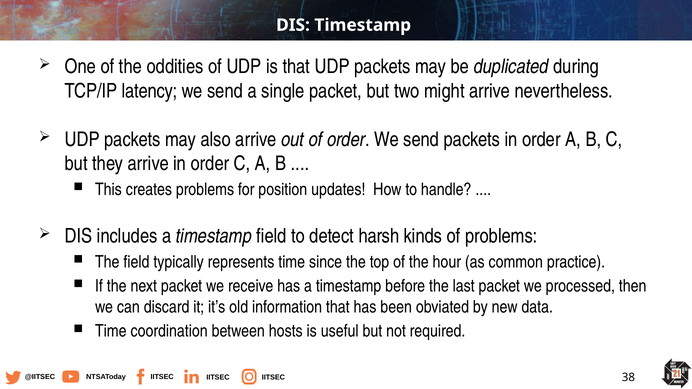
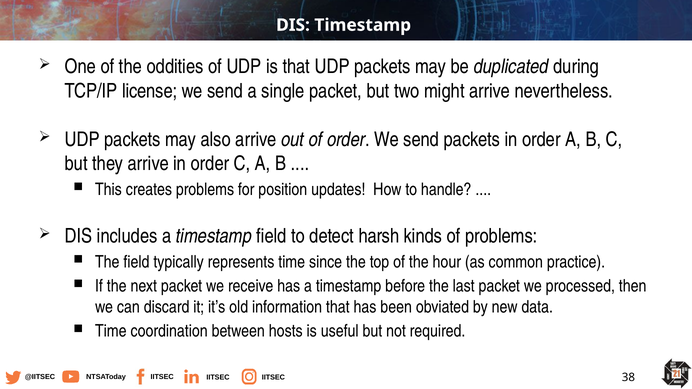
latency: latency -> license (150, 91)
